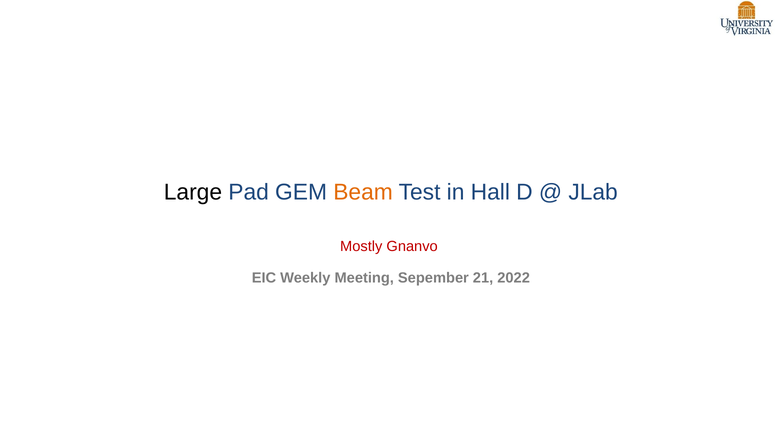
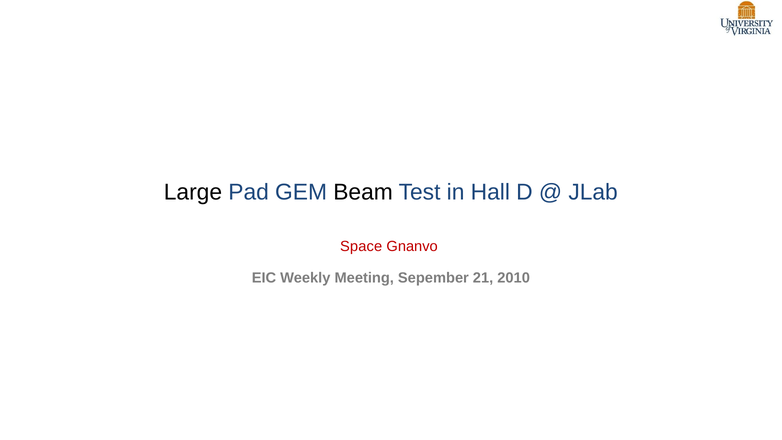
Beam colour: orange -> black (363, 192)
Mostly: Mostly -> Space (361, 246)
2022: 2022 -> 2010 (514, 278)
